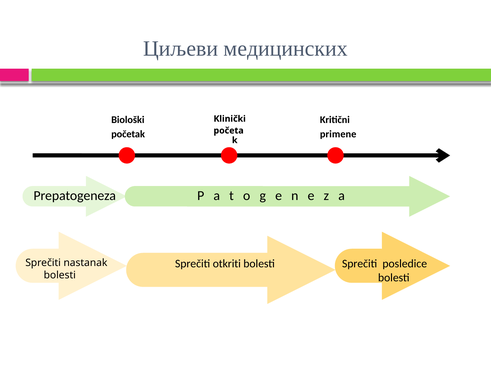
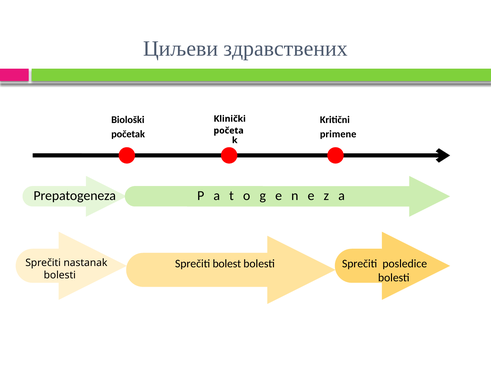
медицинских: медицинских -> здравствених (286, 49)
otkriti: otkriti -> bolest (227, 264)
